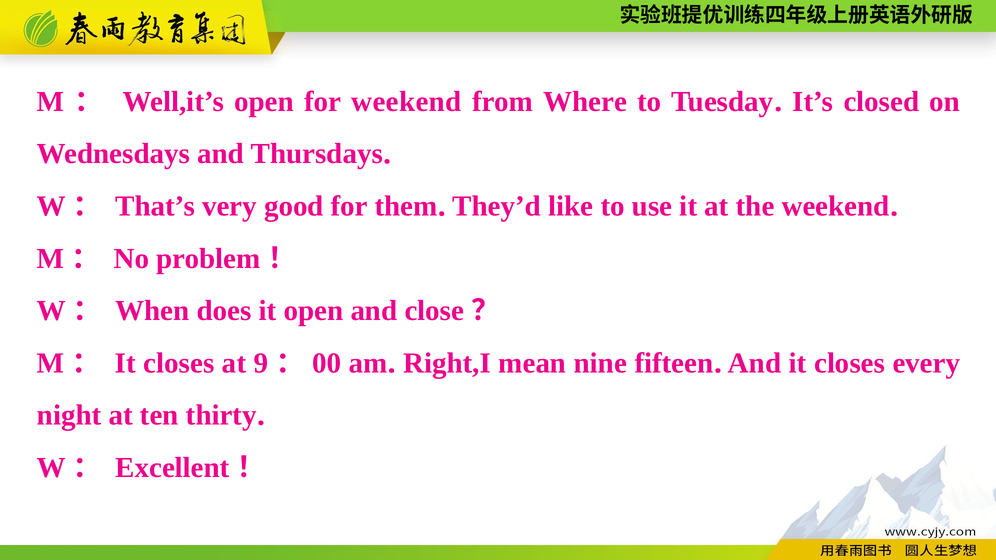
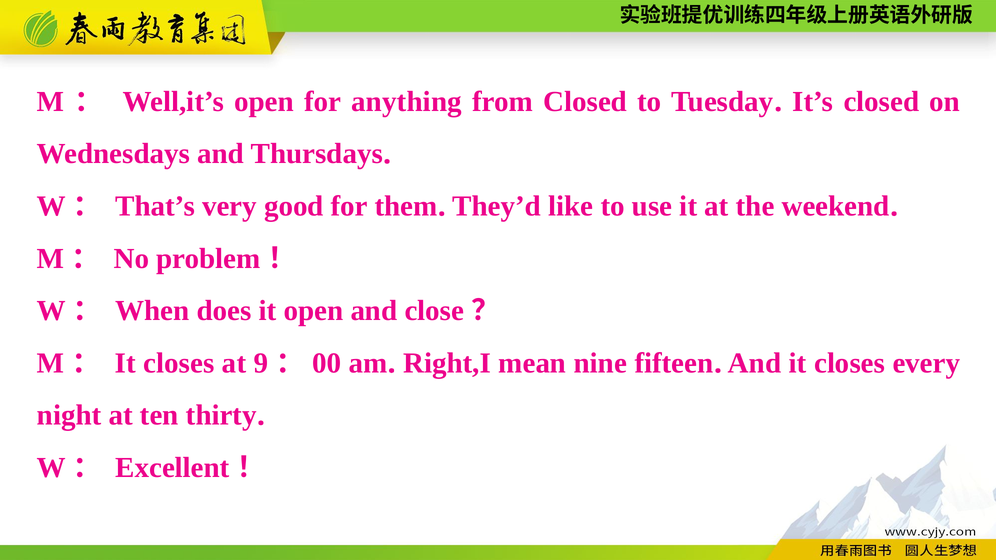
for weekend: weekend -> anything (406, 102)
from Where: Where -> Closed (585, 102)
